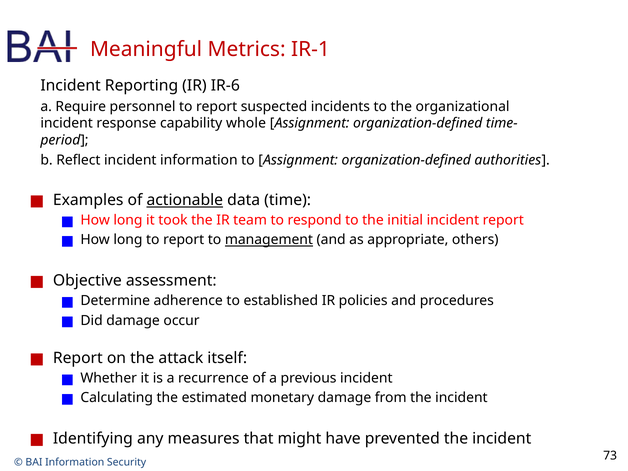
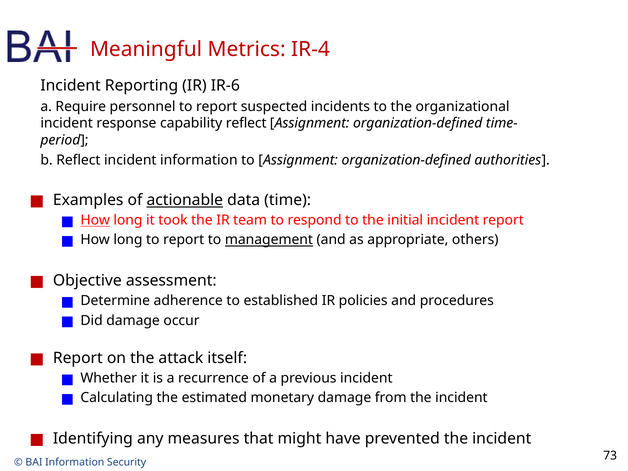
IR-1: IR-1 -> IR-4 (310, 49)
capability whole: whole -> reflect (246, 123)
How underline: none -> present (95, 220)
